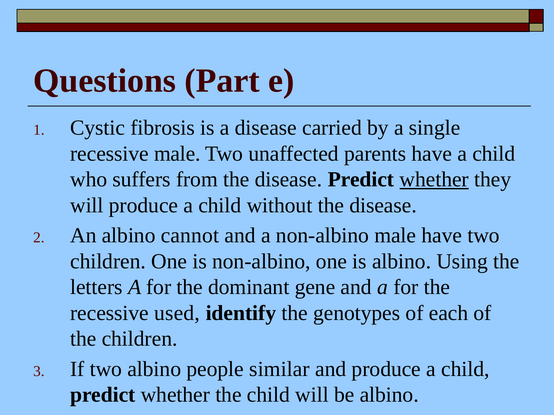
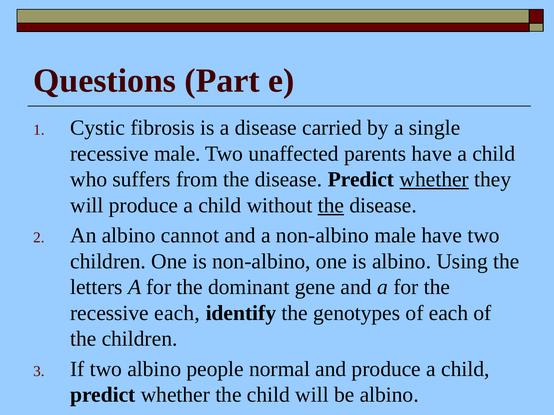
the underline: none -> present (331, 206)
recessive used: used -> each (177, 313)
similar: similar -> normal (280, 369)
